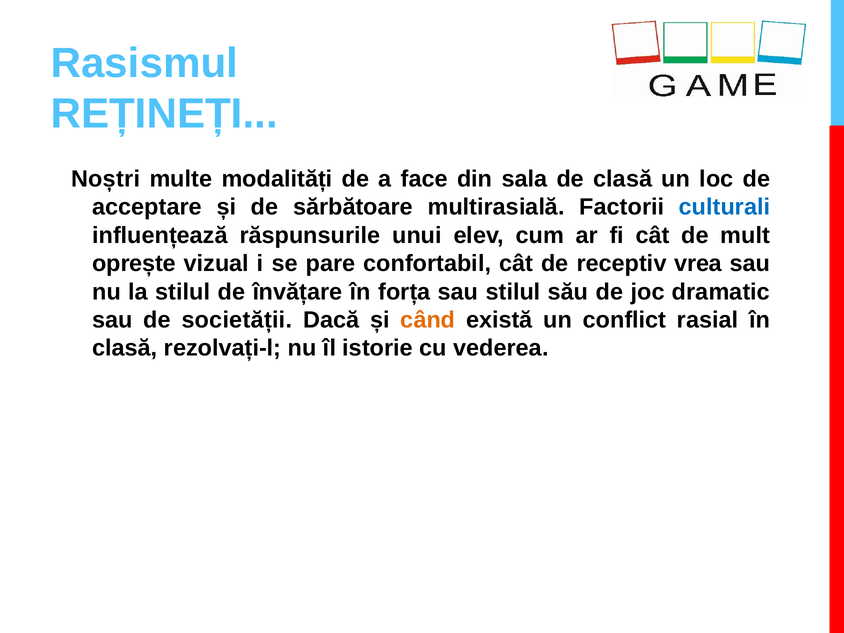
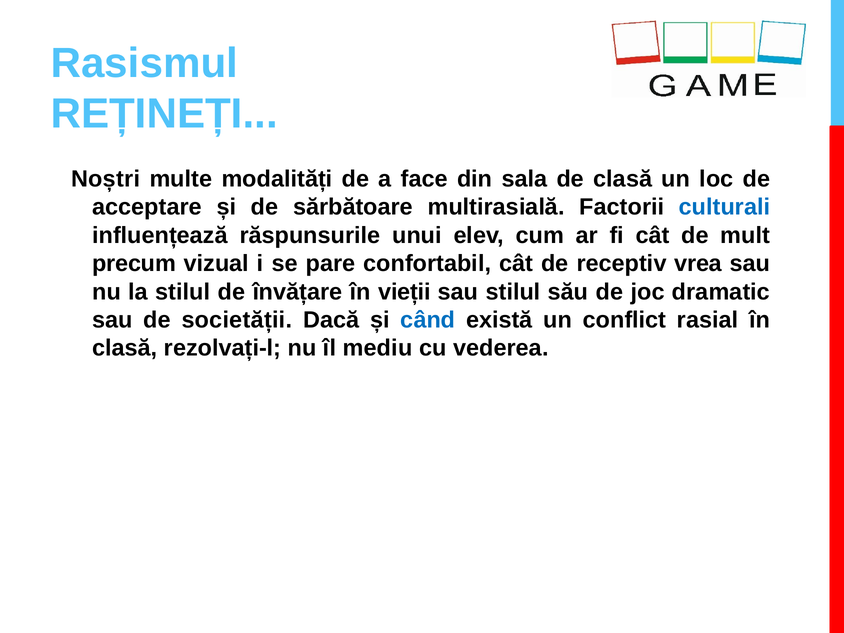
oprește: oprește -> precum (134, 264)
forța: forța -> vieții (404, 292)
când colour: orange -> blue (428, 320)
istorie: istorie -> mediu (378, 348)
